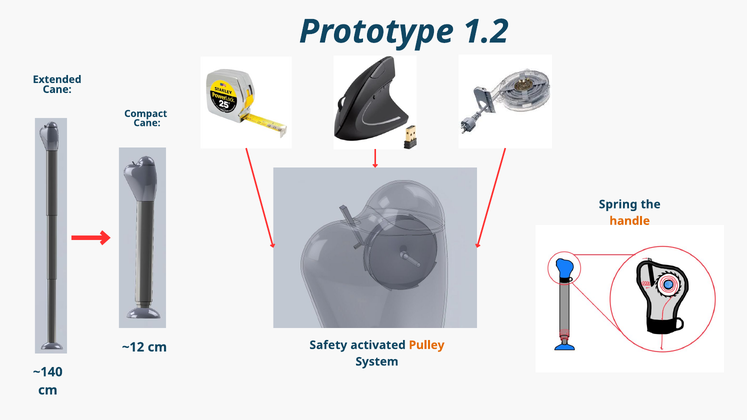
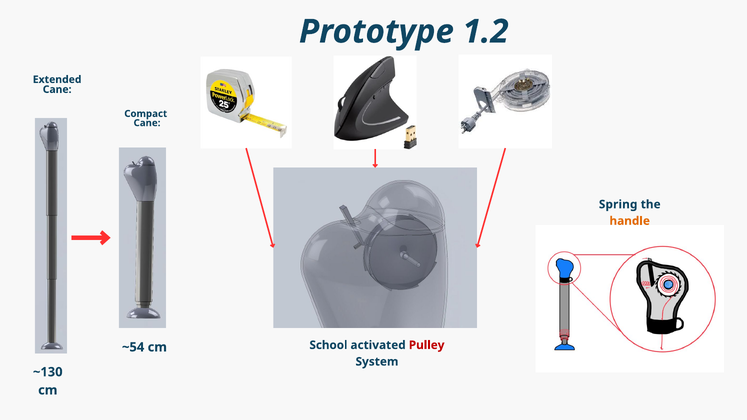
Safety: Safety -> School (328, 345)
Pulley colour: orange -> red (427, 345)
~12: ~12 -> ~54 (133, 347)
~140: ~140 -> ~130 (48, 372)
